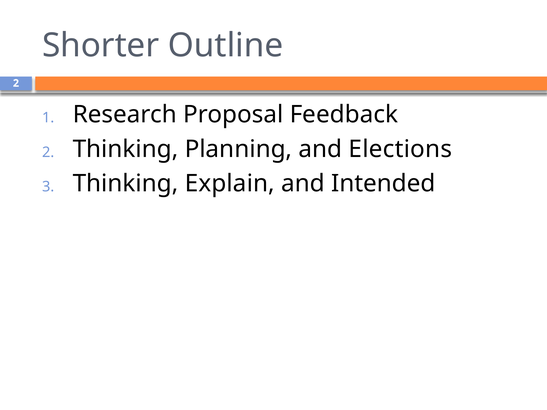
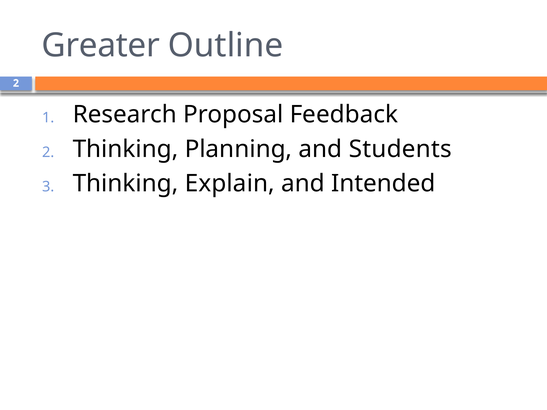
Shorter: Shorter -> Greater (101, 46)
Elections: Elections -> Students (400, 149)
